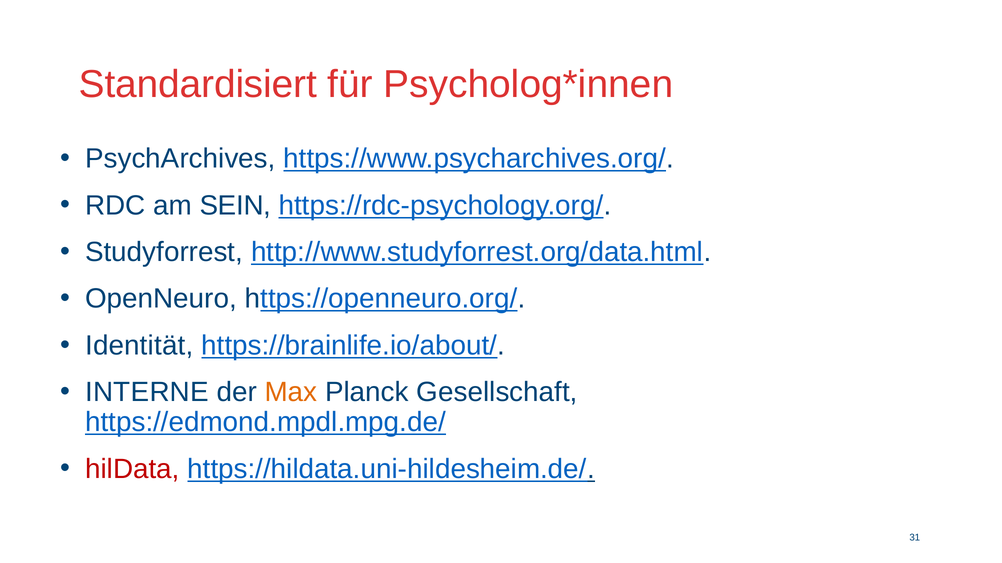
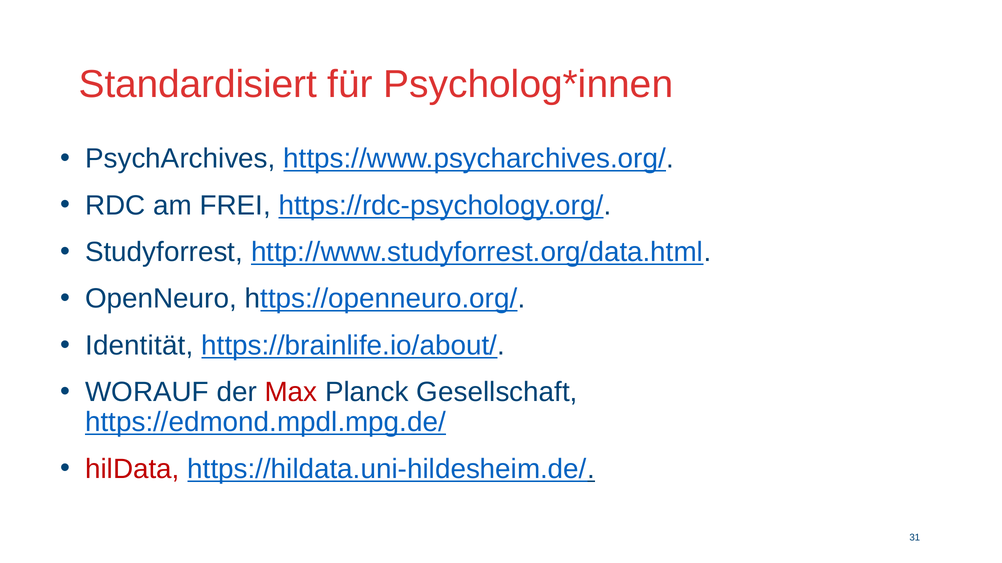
SEIN: SEIN -> FREI (235, 206)
INTERNE: INTERNE -> WORAUF (147, 393)
Max colour: orange -> red (291, 393)
